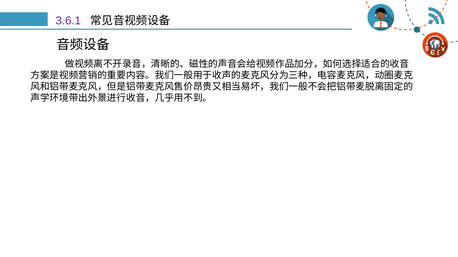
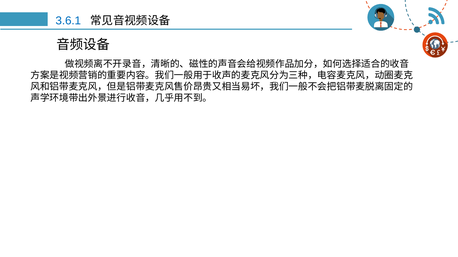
3.6.1 colour: purple -> blue (68, 21)
